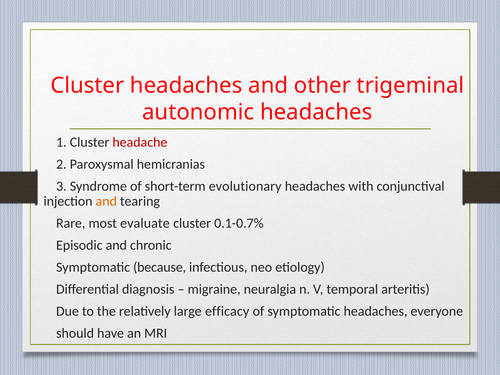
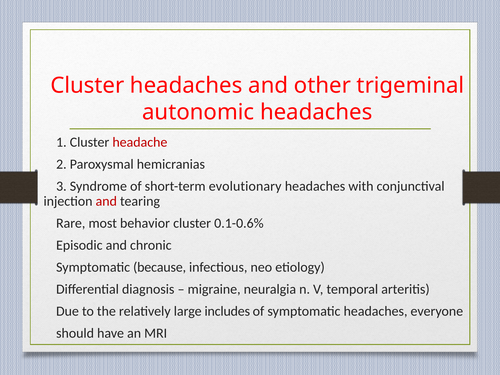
and colour: orange -> red (106, 201)
evaluate: evaluate -> behavior (145, 223)
0.1-0.7%: 0.1-0.7% -> 0.1-0.6% (239, 223)
efficacy: efficacy -> includes (227, 311)
